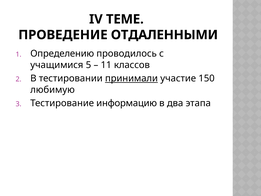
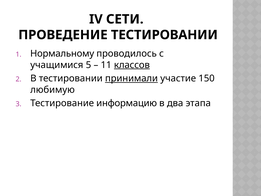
ТЕМЕ: ТЕМЕ -> СЕТИ (125, 19)
ПРОВЕДЕНИЕ ОТДАЛЕННЫМИ: ОТДАЛЕННЫМИ -> ТЕСТИРОВАНИИ (164, 35)
Определению: Определению -> Нормальному (62, 54)
классов underline: none -> present (132, 65)
